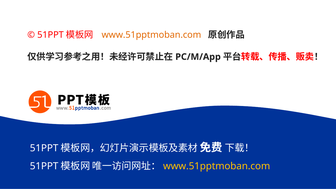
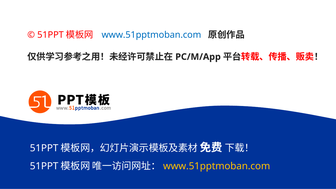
www.51pptmoban.com colour: orange -> blue (151, 35)
